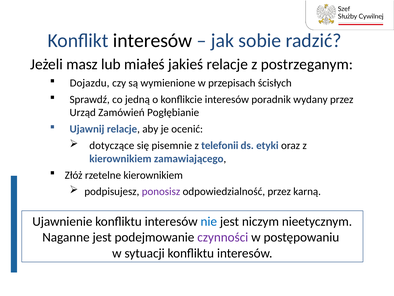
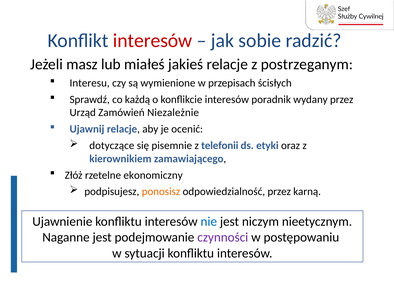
interesów colour: black -> red (153, 41)
Dojazdu: Dojazdu -> Interesu (90, 83)
jedną: jedną -> każdą (137, 99)
Pogłębianie: Pogłębianie -> Niezależnie (173, 112)
rzetelne kierownikiem: kierownikiem -> ekonomiczny (153, 175)
ponosisz colour: purple -> orange (161, 191)
